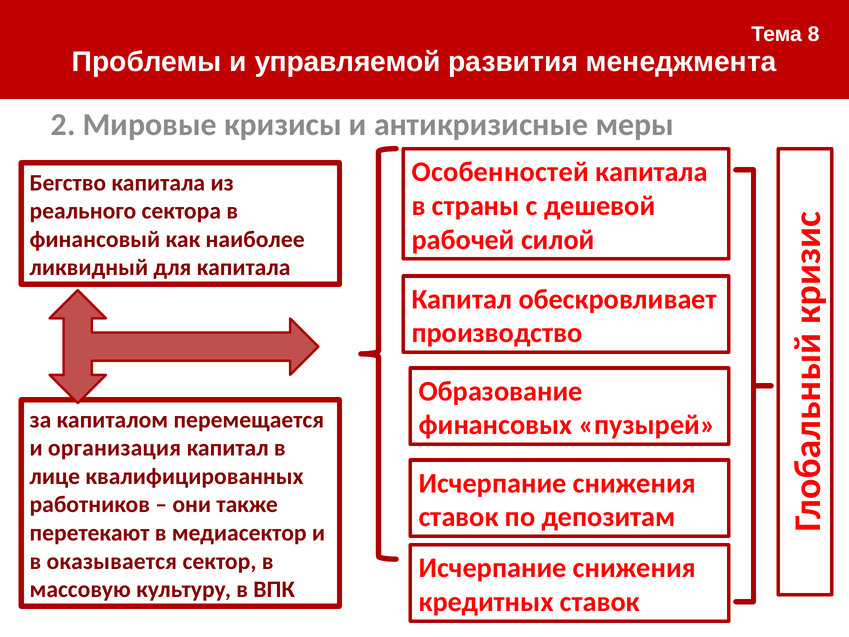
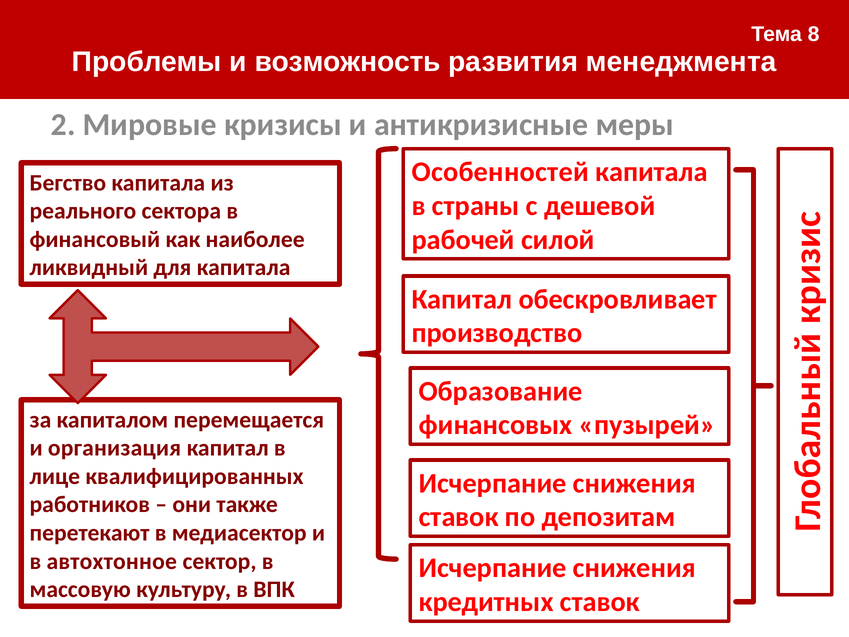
управляемой: управляемой -> возможность (348, 62)
оказывается: оказывается -> автохтонное (112, 561)
